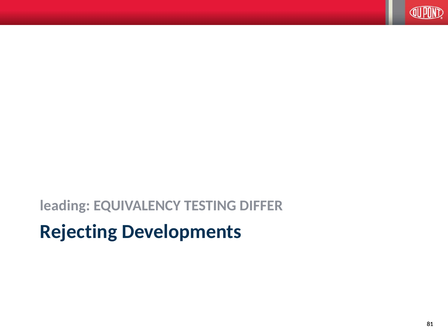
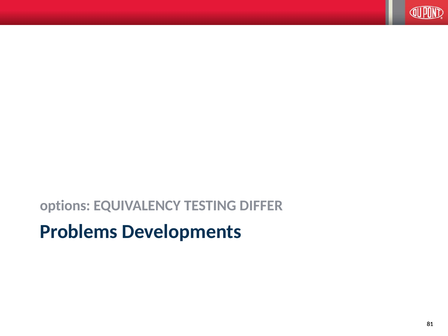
leading: leading -> options (65, 206)
Rejecting: Rejecting -> Problems (79, 231)
